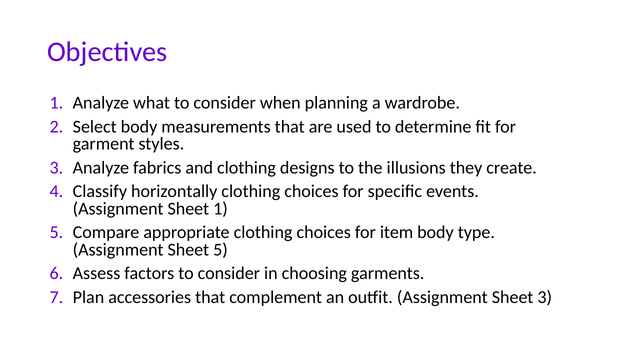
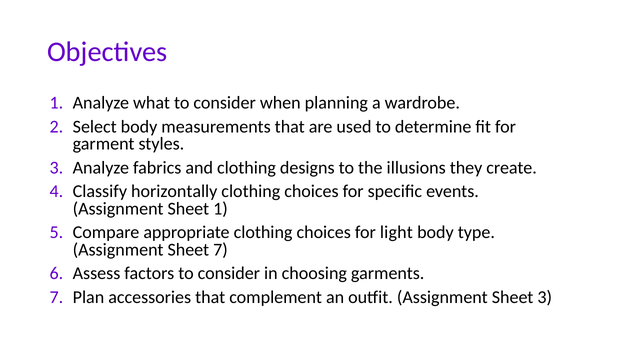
item: item -> light (396, 232)
Sheet 5: 5 -> 7 (221, 250)
